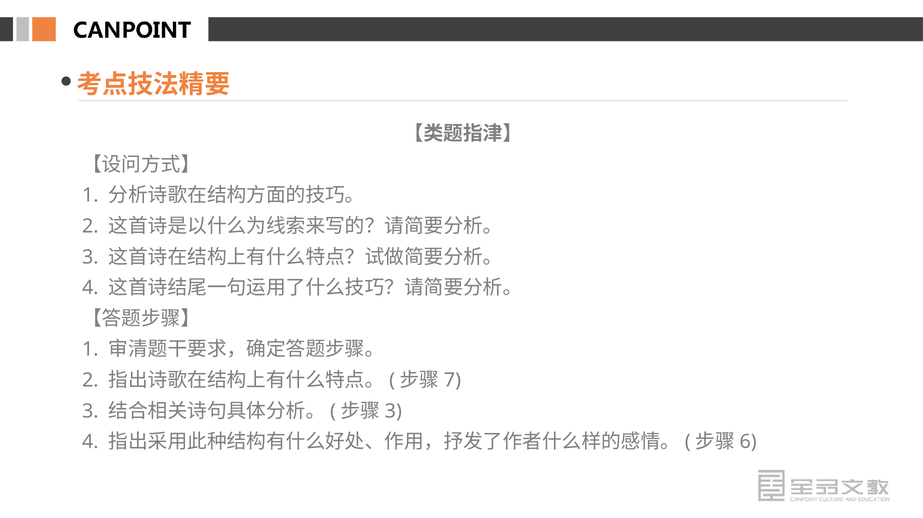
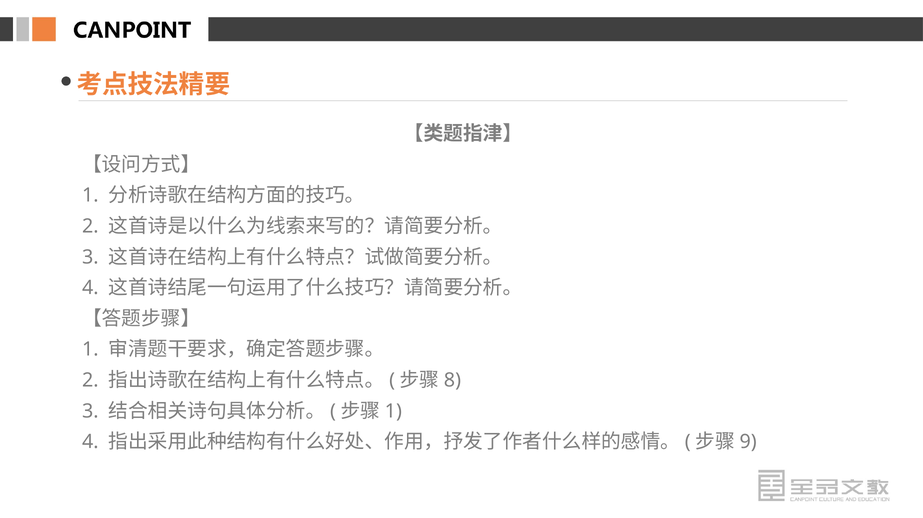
7: 7 -> 8 (452, 380)
3: 3 -> 1 (393, 411)
6: 6 -> 9 (748, 441)
